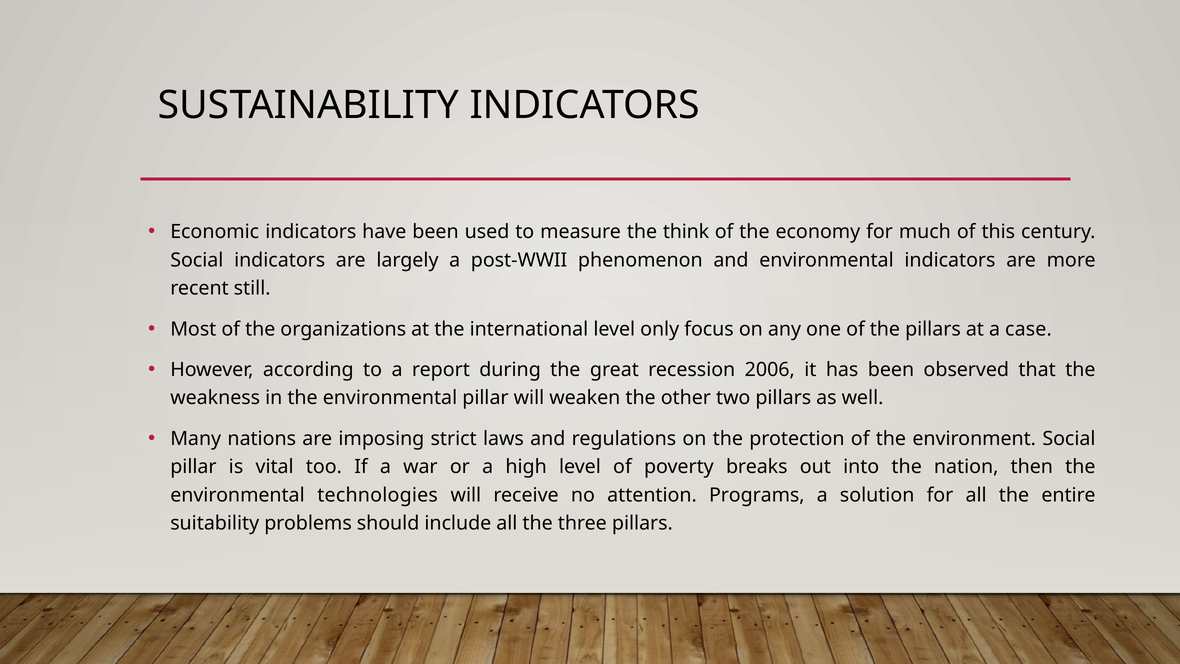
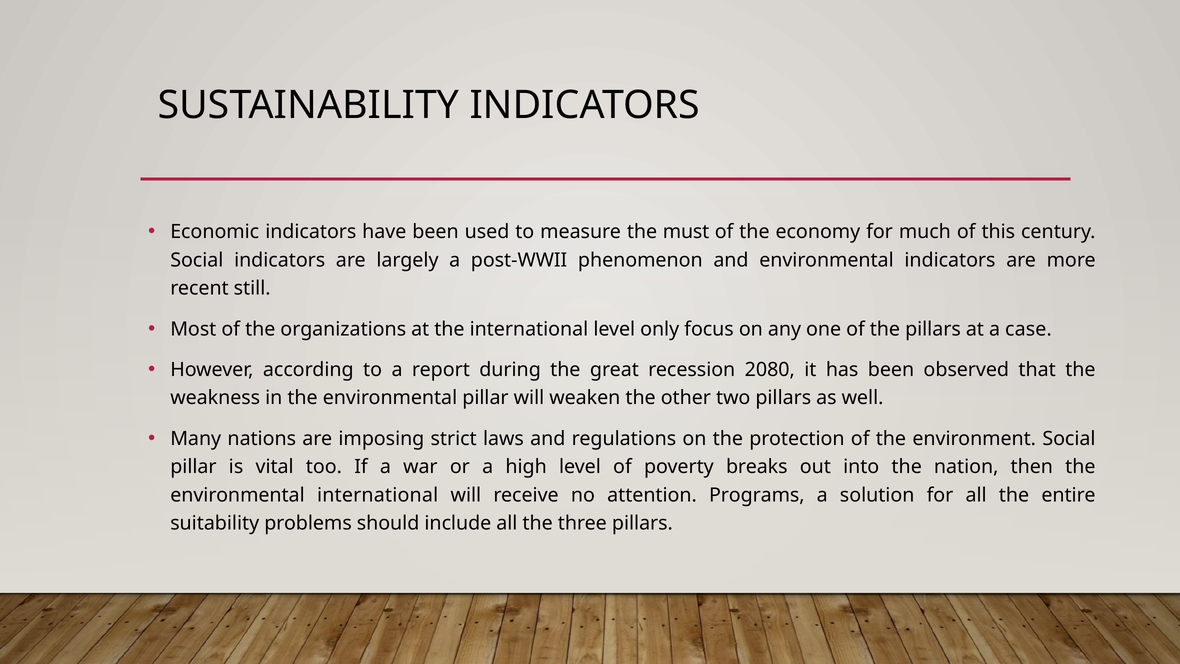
think: think -> must (686, 232)
2006: 2006 -> 2080 (770, 370)
environmental technologies: technologies -> international (378, 495)
